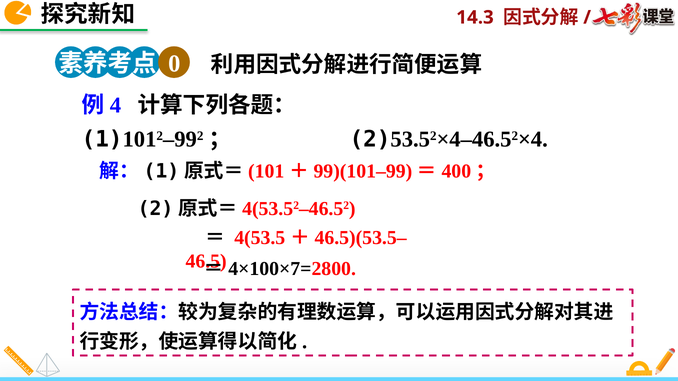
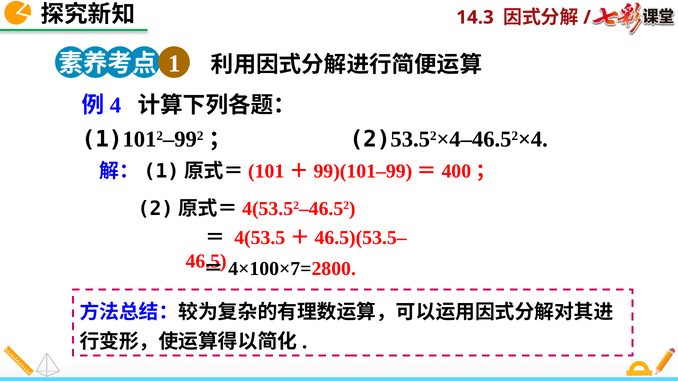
0: 0 -> 1 (174, 64)
